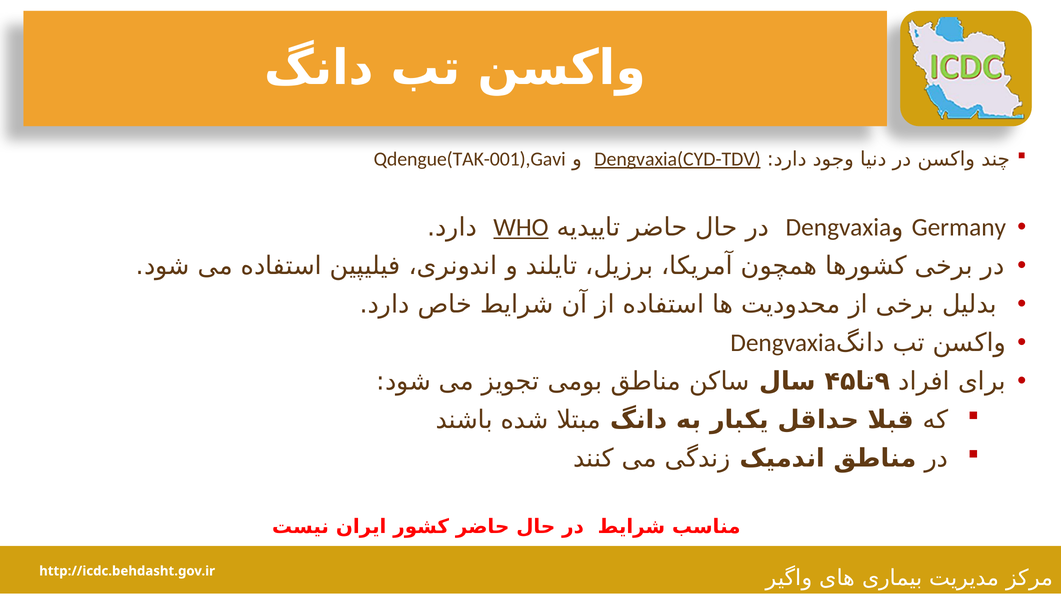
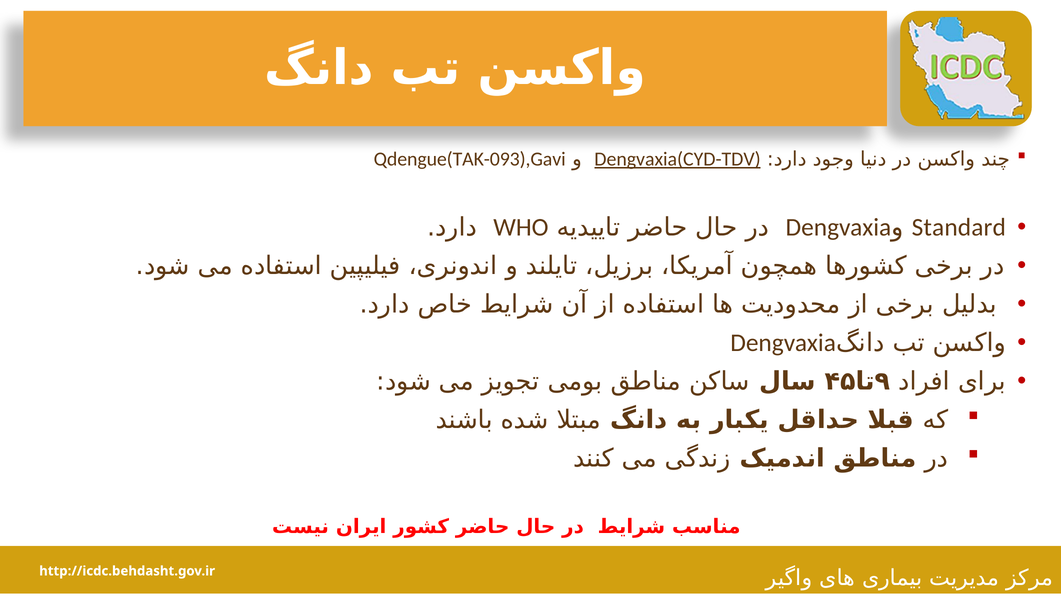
Qdengue(TAK-001),Gavi: Qdengue(TAK-001),Gavi -> Qdengue(TAK-093),Gavi (470, 159)
WHO underline: present -> none (521, 227)
Germany: Germany -> Standard (959, 227)
